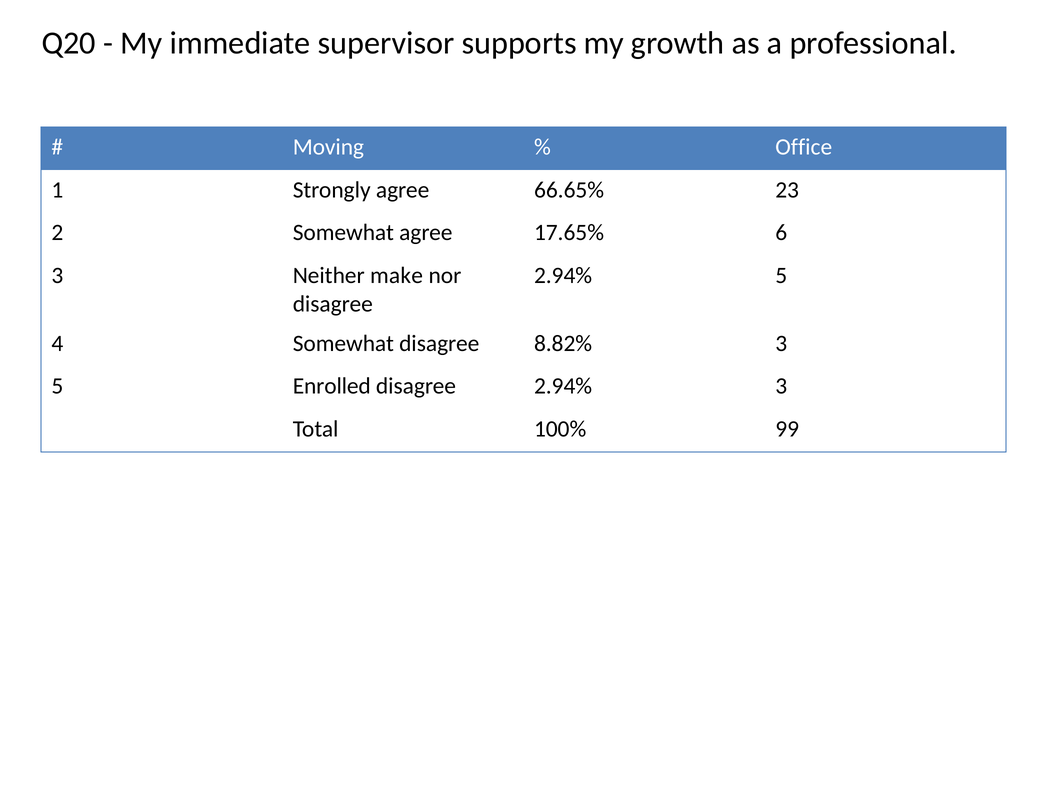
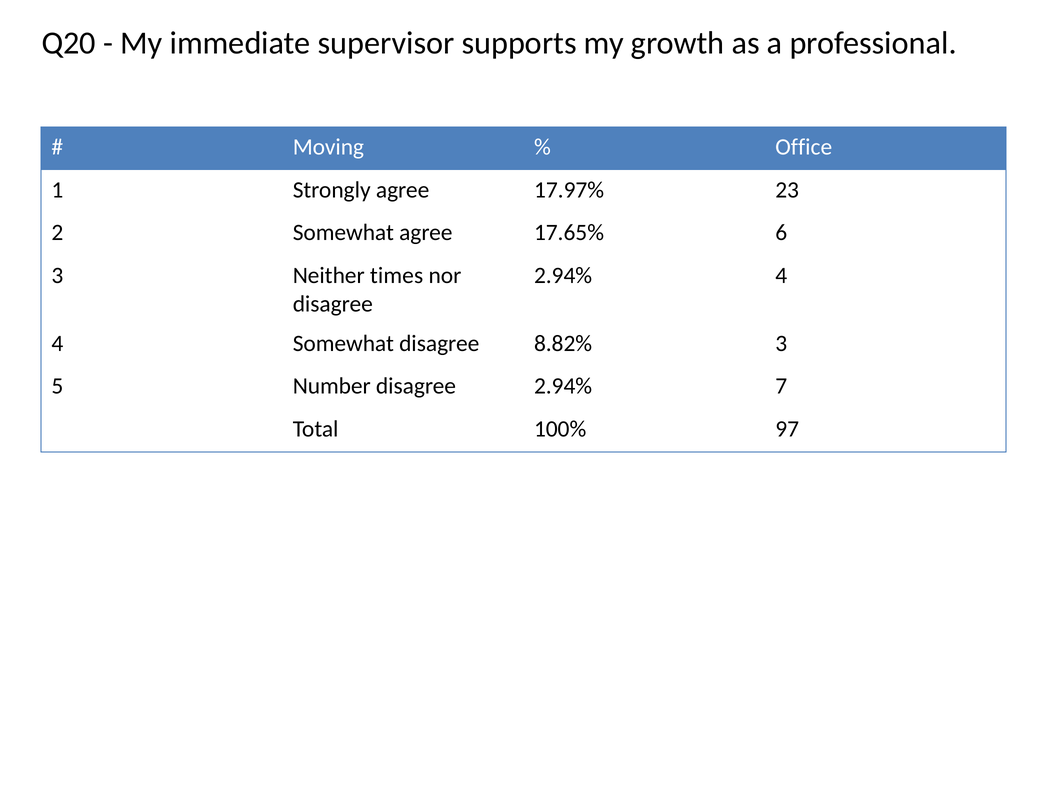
66.65%: 66.65% -> 17.97% (569, 190)
make: make -> times (397, 276)
2.94% 5: 5 -> 4 (781, 276)
Enrolled: Enrolled -> Number (332, 387)
2.94% 3: 3 -> 7 (781, 387)
99: 99 -> 97 (787, 429)
